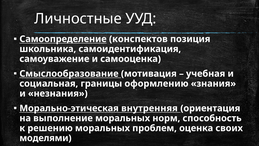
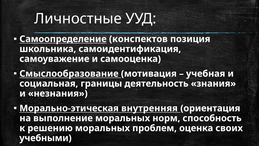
оформлению: оформлению -> деятельность (156, 83)
моделями: моделями -> учебными (45, 138)
